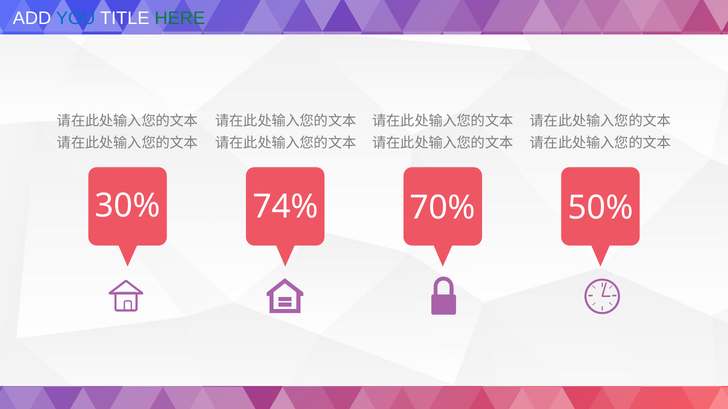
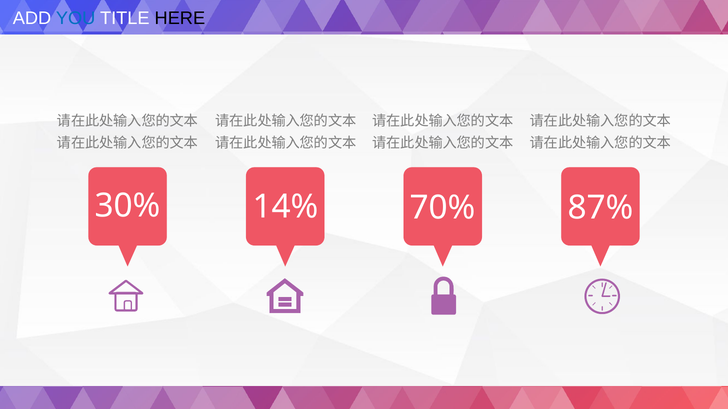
HERE colour: green -> black (180, 18)
74%: 74% -> 14% (286, 207)
50%: 50% -> 87% (600, 208)
